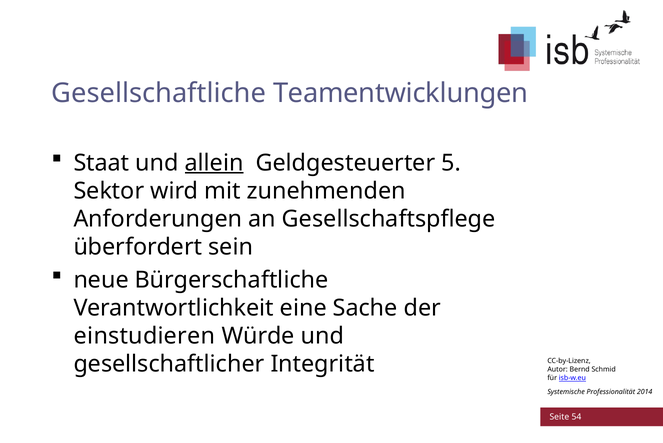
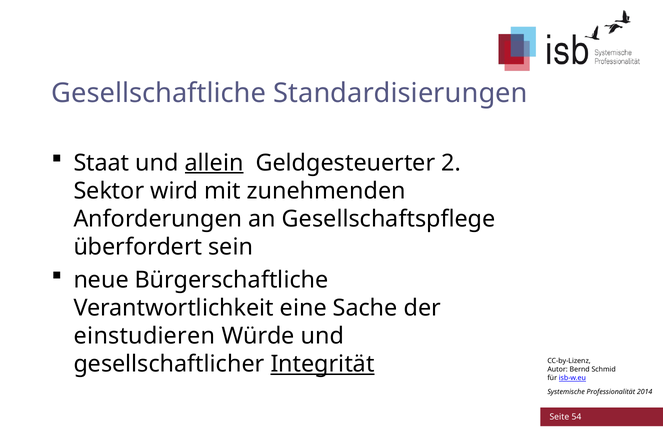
Teamentwicklungen: Teamentwicklungen -> Standardisierungen (400, 93)
5: 5 -> 2 (451, 163)
Integrität underline: none -> present (322, 364)
